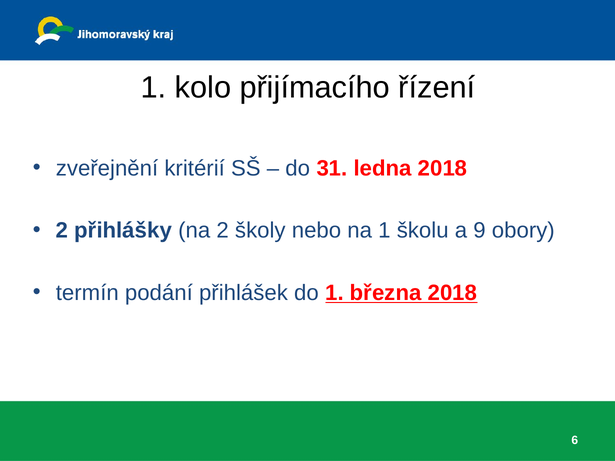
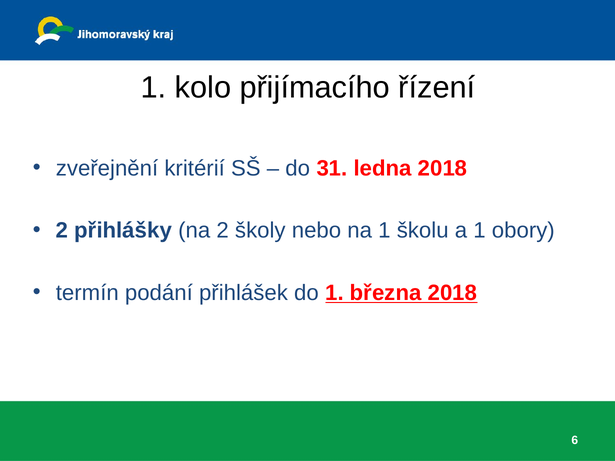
a 9: 9 -> 1 (480, 231)
